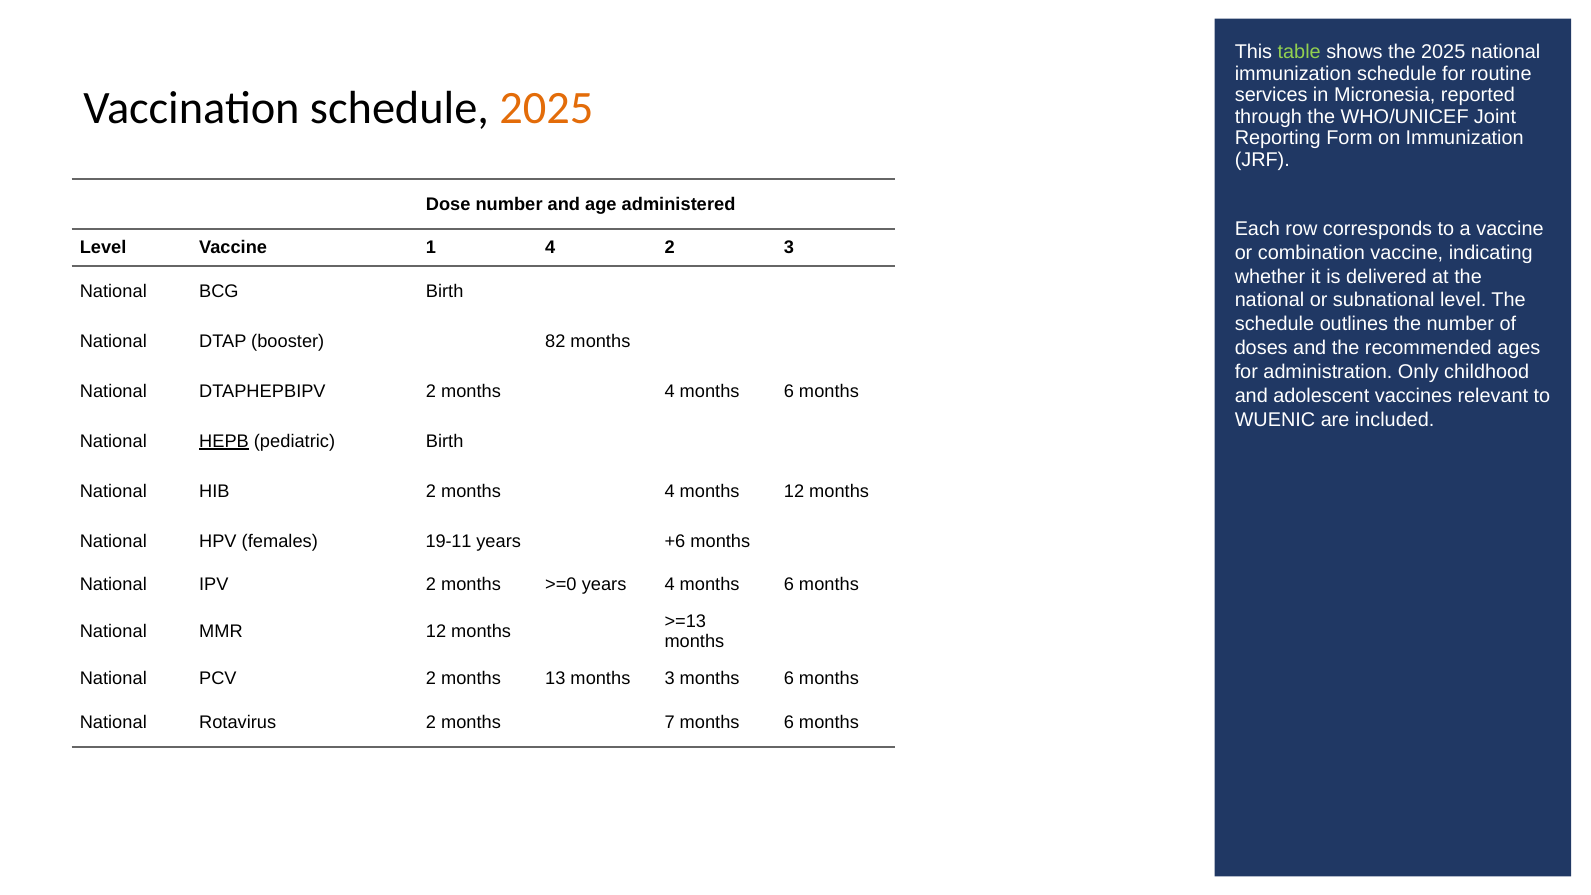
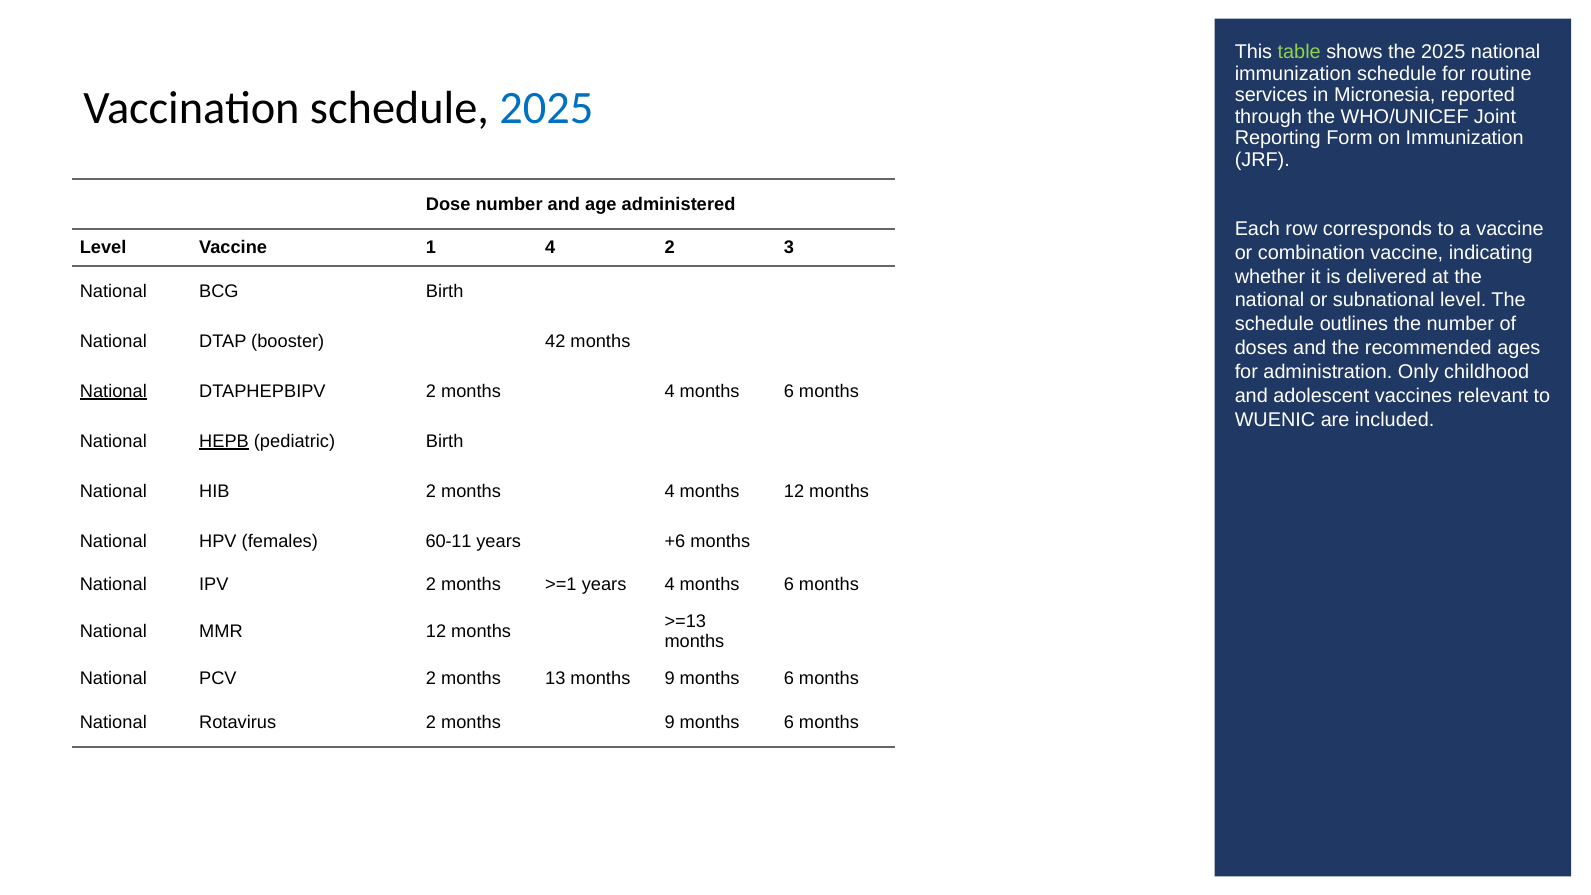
2025 colour: orange -> blue (546, 109)
82: 82 -> 42 (555, 341)
National underline: none -> present (113, 391)
19-11: 19-11 -> 60-11 (449, 541)
>=0: >=0 -> >=1 (561, 584)
13 months 3: 3 -> 9 (670, 679)
2 months 7: 7 -> 9 (670, 722)
